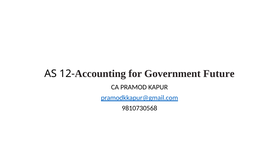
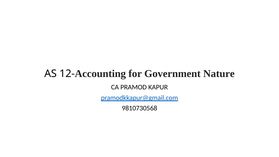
Future: Future -> Nature (219, 74)
